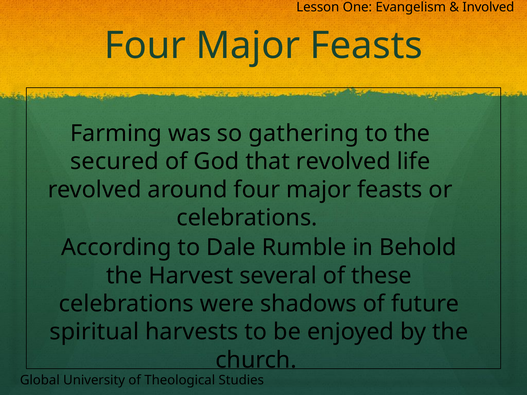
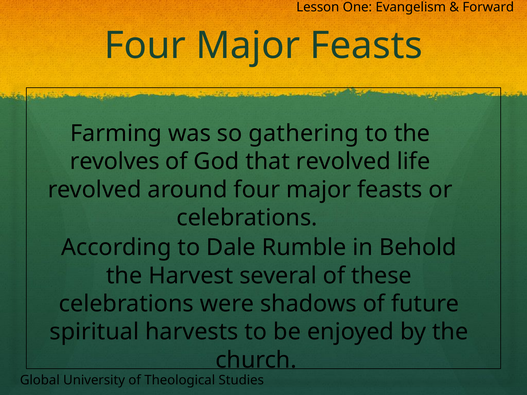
Involved: Involved -> Forward (488, 7)
secured: secured -> revolves (115, 162)
